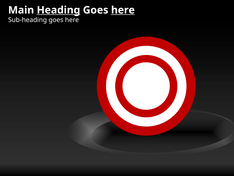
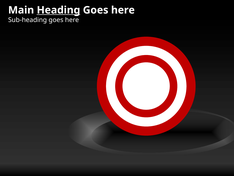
here underline: present -> none (123, 10)
